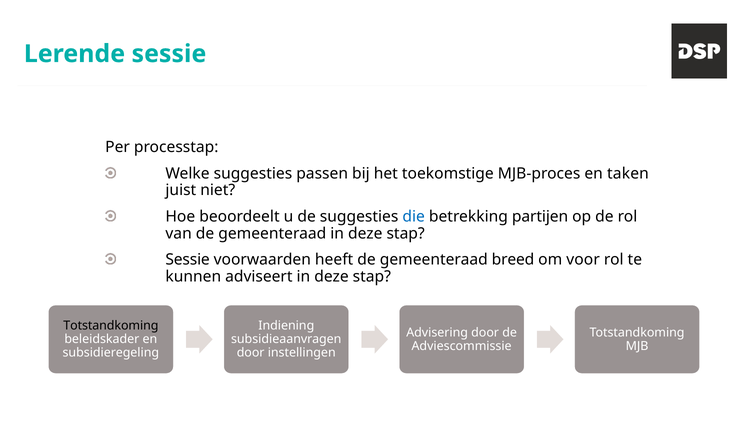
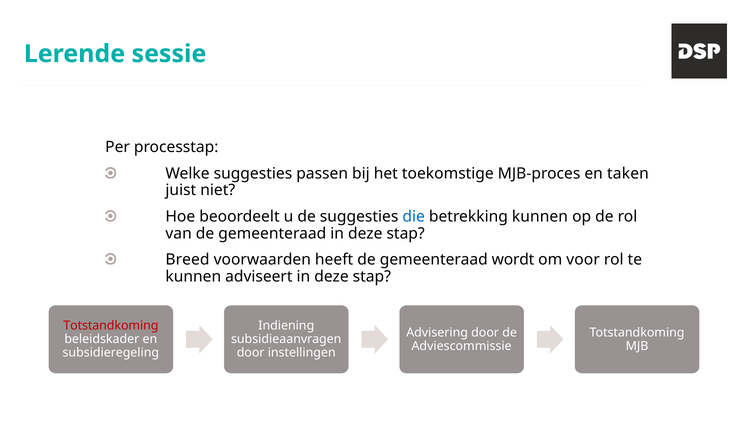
betrekking partijen: partijen -> kunnen (540, 216)
Sessie: Sessie -> Breed (188, 259)
breed: breed -> wordt (513, 259)
Totstandkoming colour: black -> red (111, 326)
